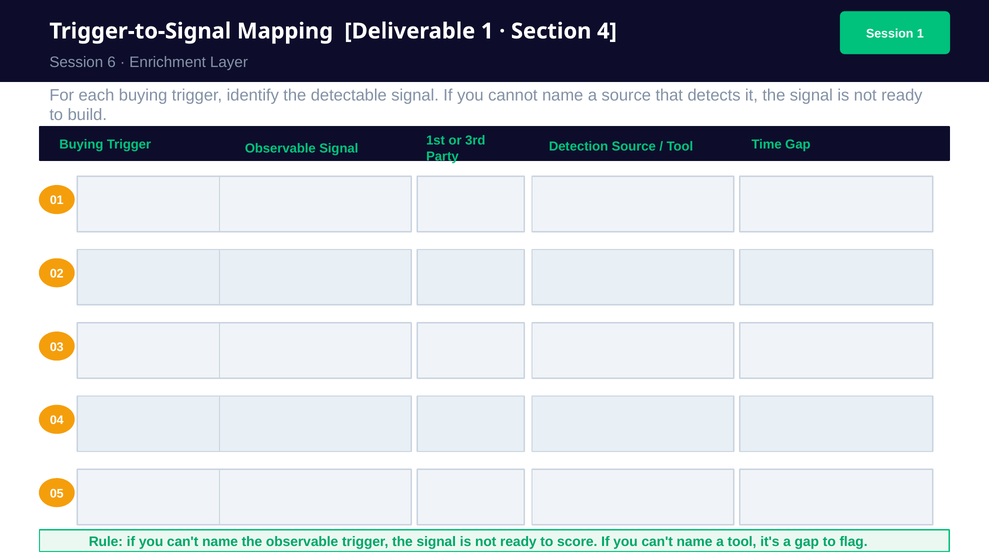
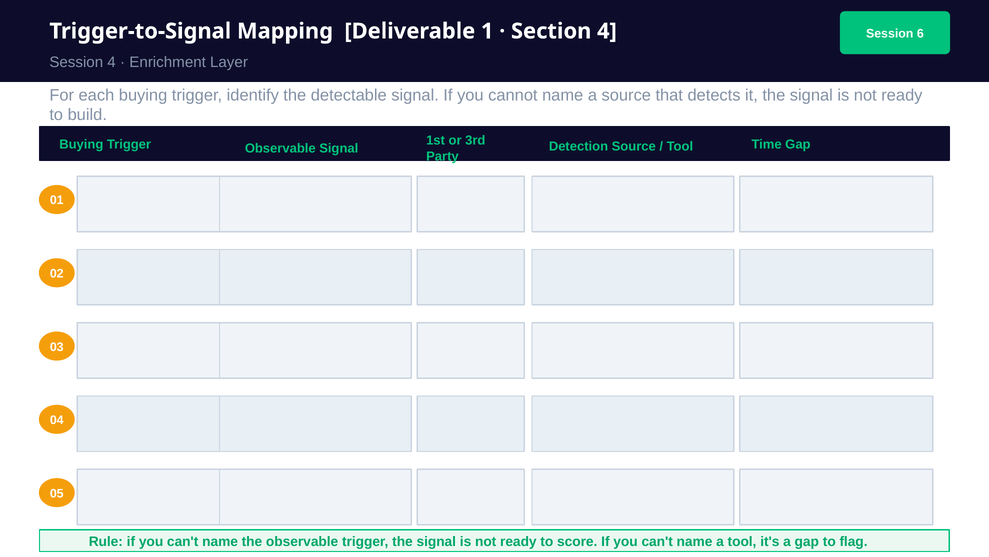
Session 1: 1 -> 6 (920, 33)
Session 6: 6 -> 4 (112, 62)
